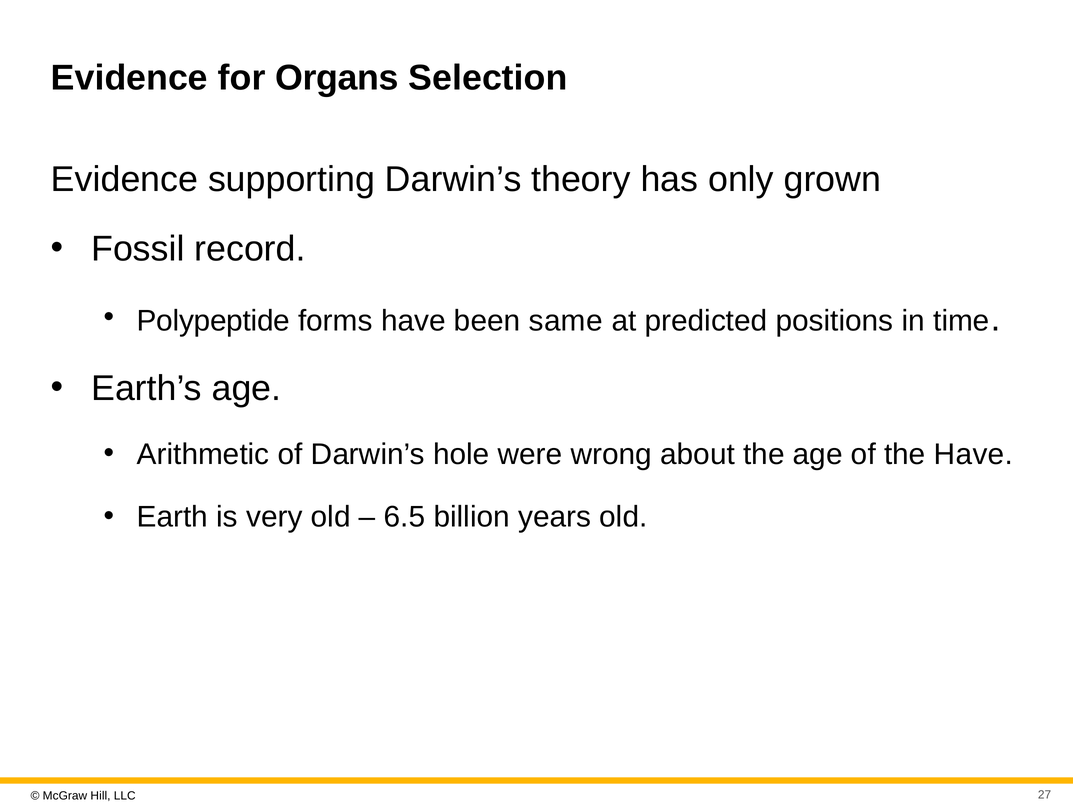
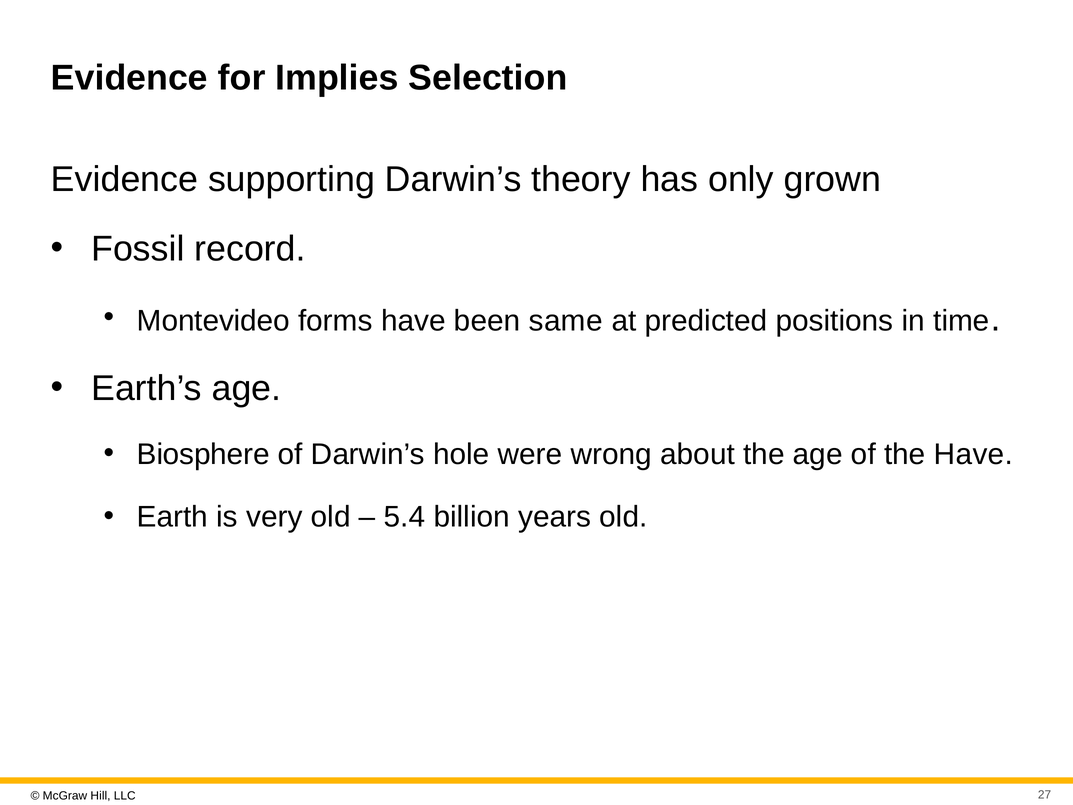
Organs: Organs -> Implies (337, 78)
Polypeptide: Polypeptide -> Montevideo (213, 321)
Arithmetic: Arithmetic -> Biosphere (203, 454)
6.5: 6.5 -> 5.4 (405, 517)
